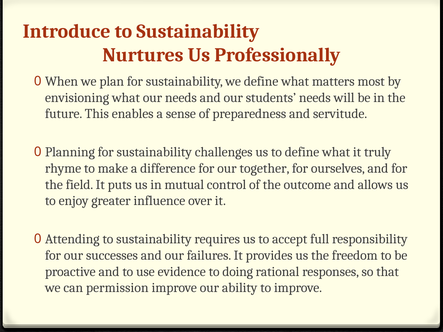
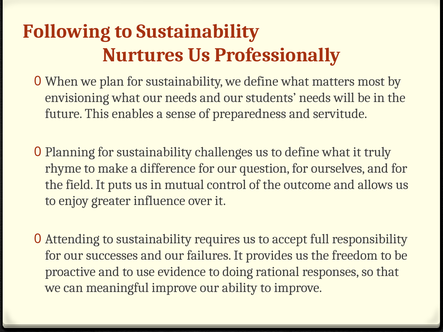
Introduce: Introduce -> Following (67, 32)
together: together -> question (265, 169)
permission: permission -> meaningful (117, 288)
